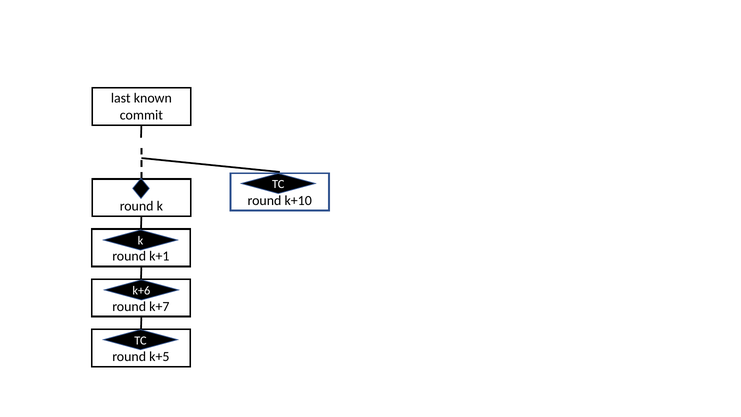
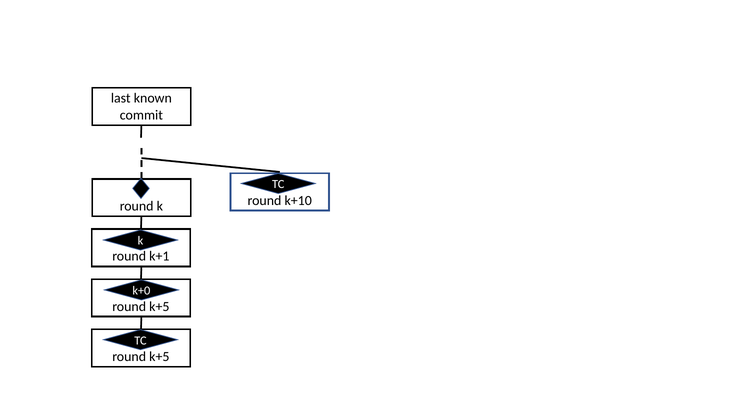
k+6: k+6 -> k+0 (141, 291)
k+7: k+7 -> k+5 (159, 306)
